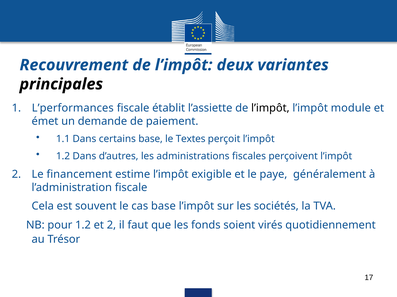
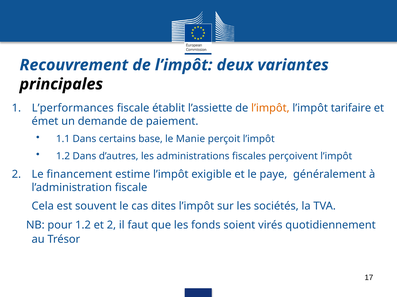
l’impôt colour: black -> orange (270, 108)
module: module -> tarifaire (351, 108)
Textes: Textes -> Manie (191, 139)
cas base: base -> dites (163, 207)
